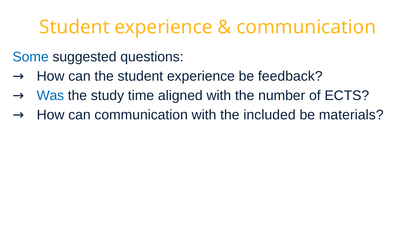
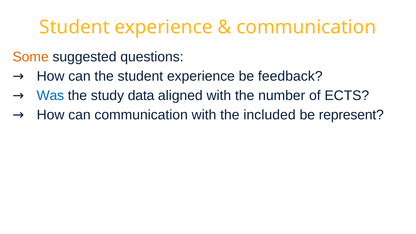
Some colour: blue -> orange (31, 57)
time: time -> data (141, 96)
materials: materials -> represent (351, 115)
